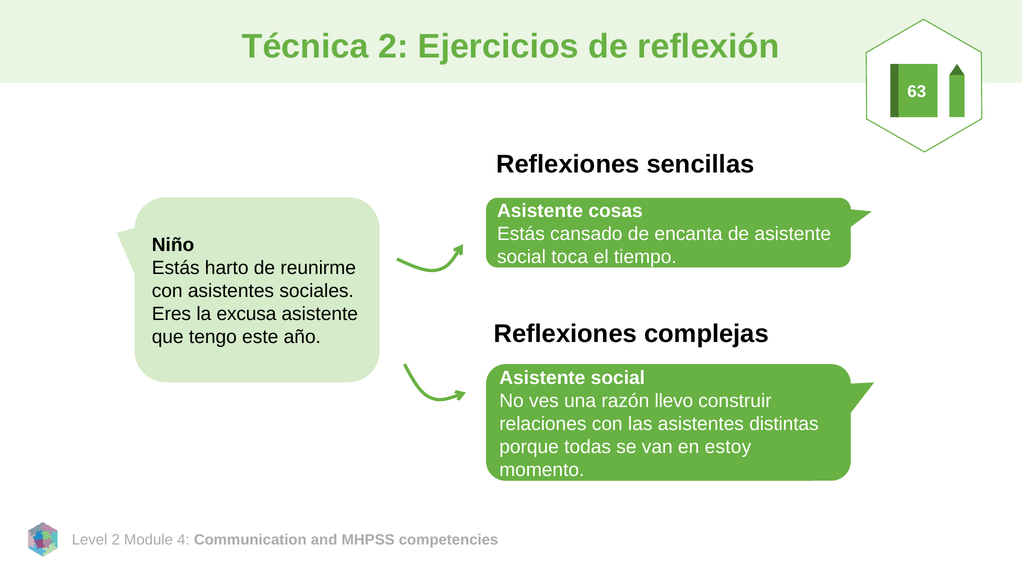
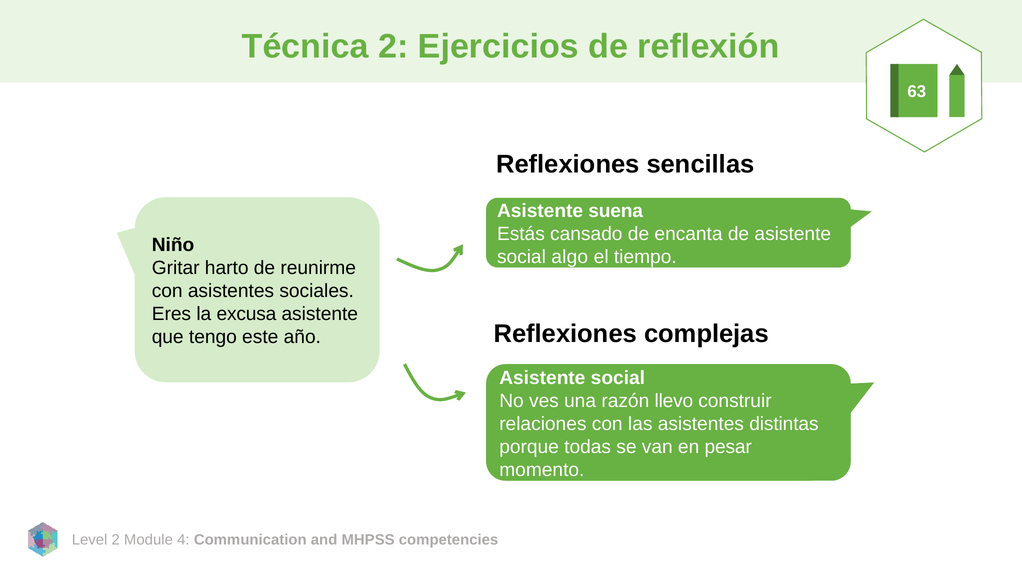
cosas: cosas -> suena (616, 211)
toca: toca -> algo (570, 257)
Estás: Estás -> Gritar (176, 268)
estoy: estoy -> pesar (728, 447)
